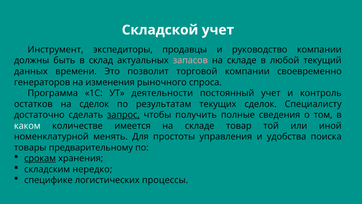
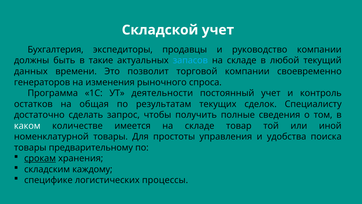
Инструмент: Инструмент -> Бухгалтерия (56, 50)
склад: склад -> такие (101, 60)
запасов colour: pink -> light blue (190, 60)
на сделок: сделок -> общая (94, 104)
запрос underline: present -> none (123, 115)
номенклатурной менять: менять -> товары (111, 136)
нередко: нередко -> каждому (92, 169)
